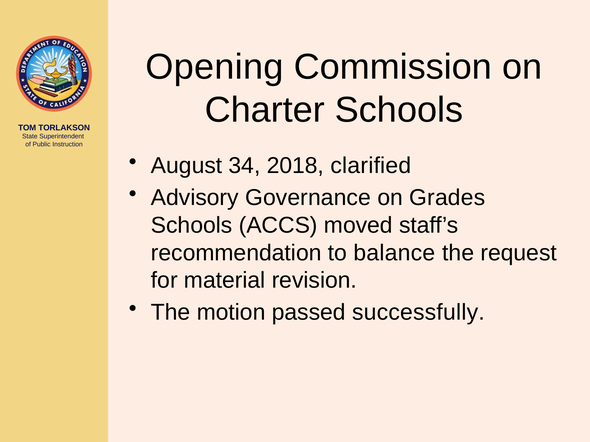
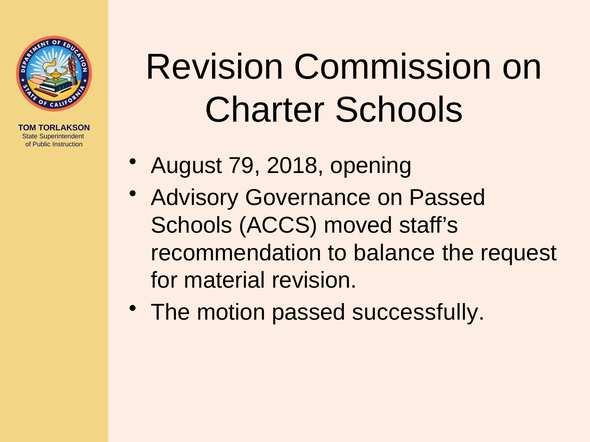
Opening: Opening -> Revision (215, 67)
34: 34 -> 79 (244, 166)
clarified: clarified -> opening (371, 166)
on Grades: Grades -> Passed (447, 198)
